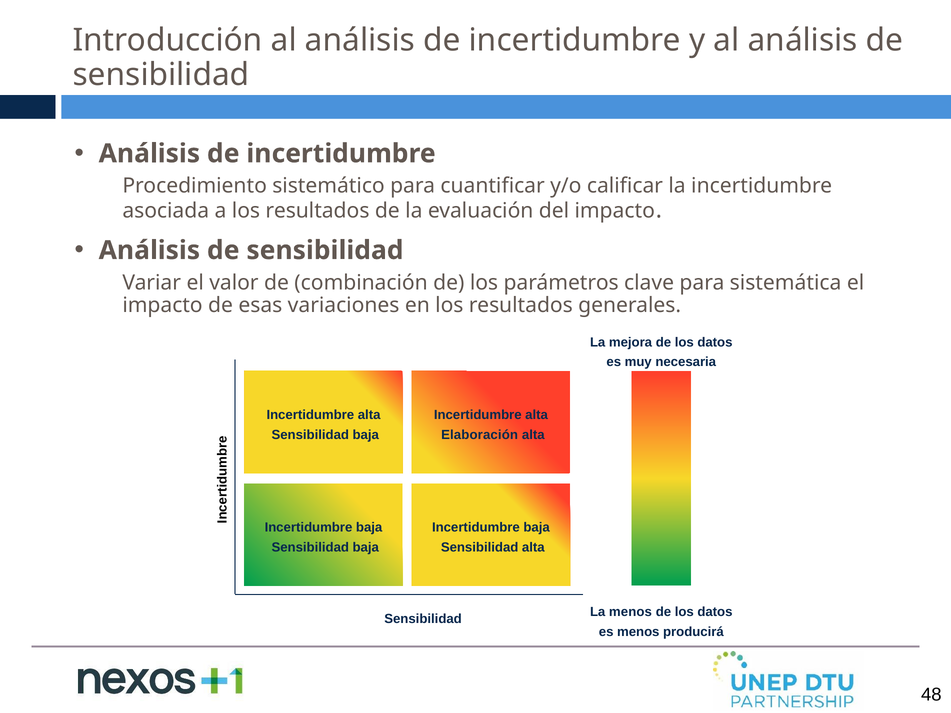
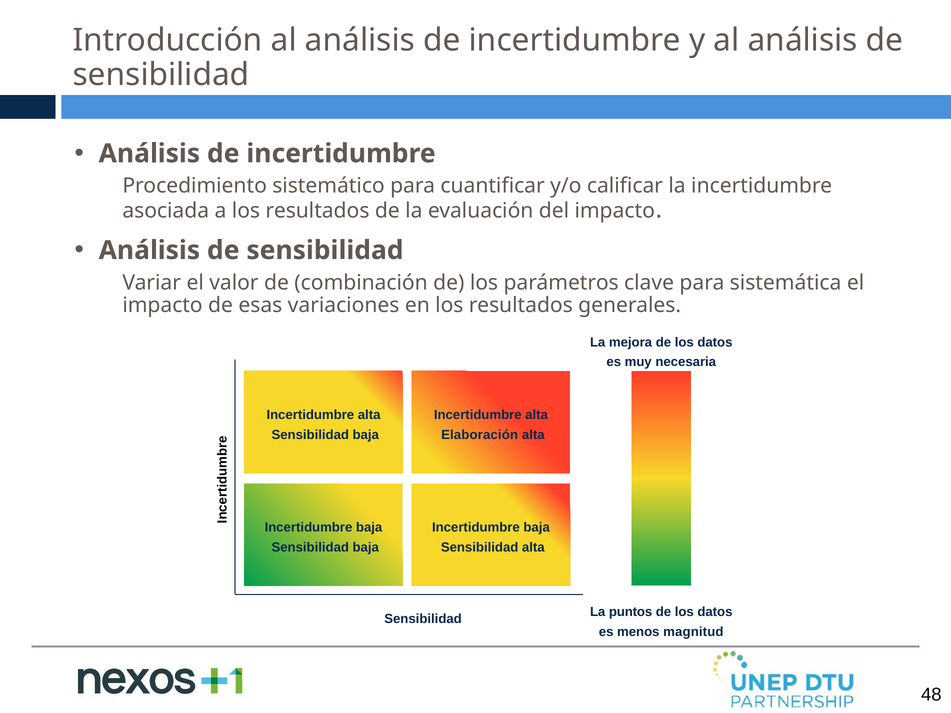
La menos: menos -> puntos (631, 612)
producirá: producirá -> magnitud (693, 632)
